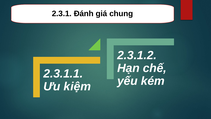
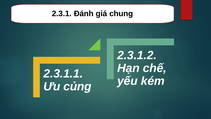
kiệm: kiệm -> củng (77, 86)
